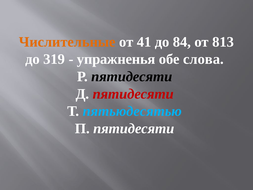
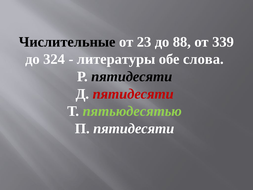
Числительные colour: orange -> black (67, 42)
41: 41 -> 23 (144, 42)
84: 84 -> 88 (182, 42)
813: 813 -> 339 (223, 42)
319: 319 -> 324 (54, 59)
упражненья: упражненья -> литературы (116, 59)
пятьюдесятью colour: light blue -> light green (132, 111)
